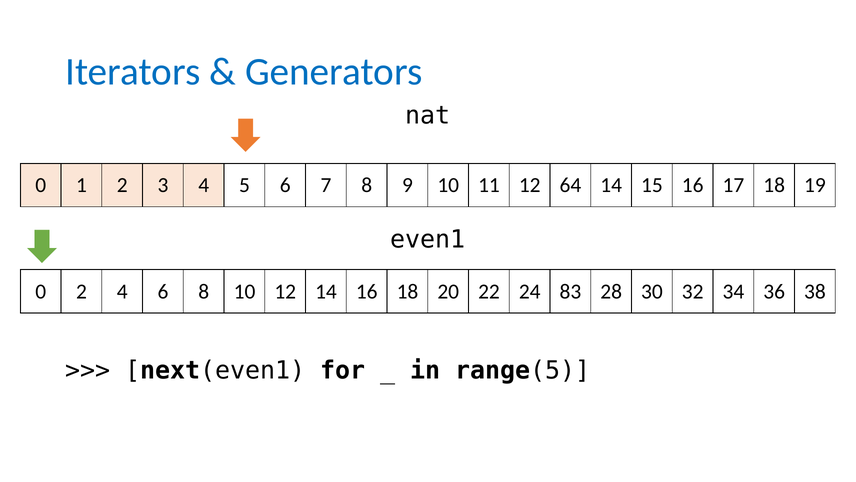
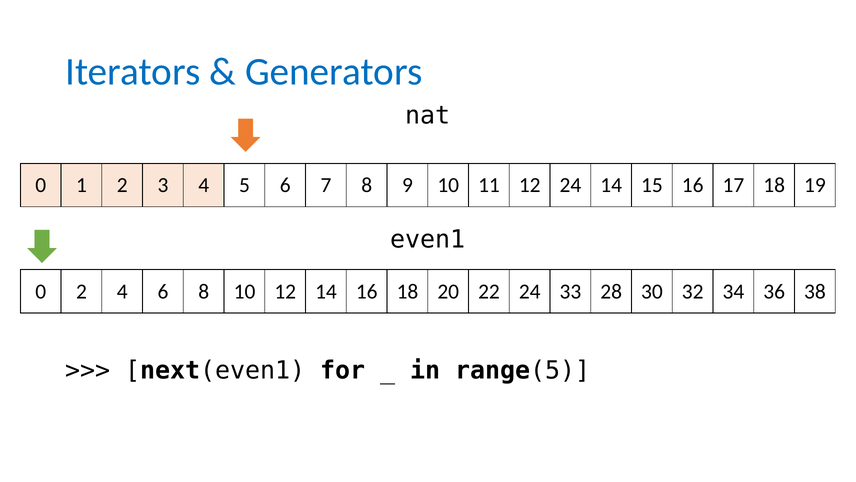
12 64: 64 -> 24 (570, 185)
83: 83 -> 33 (570, 291)
